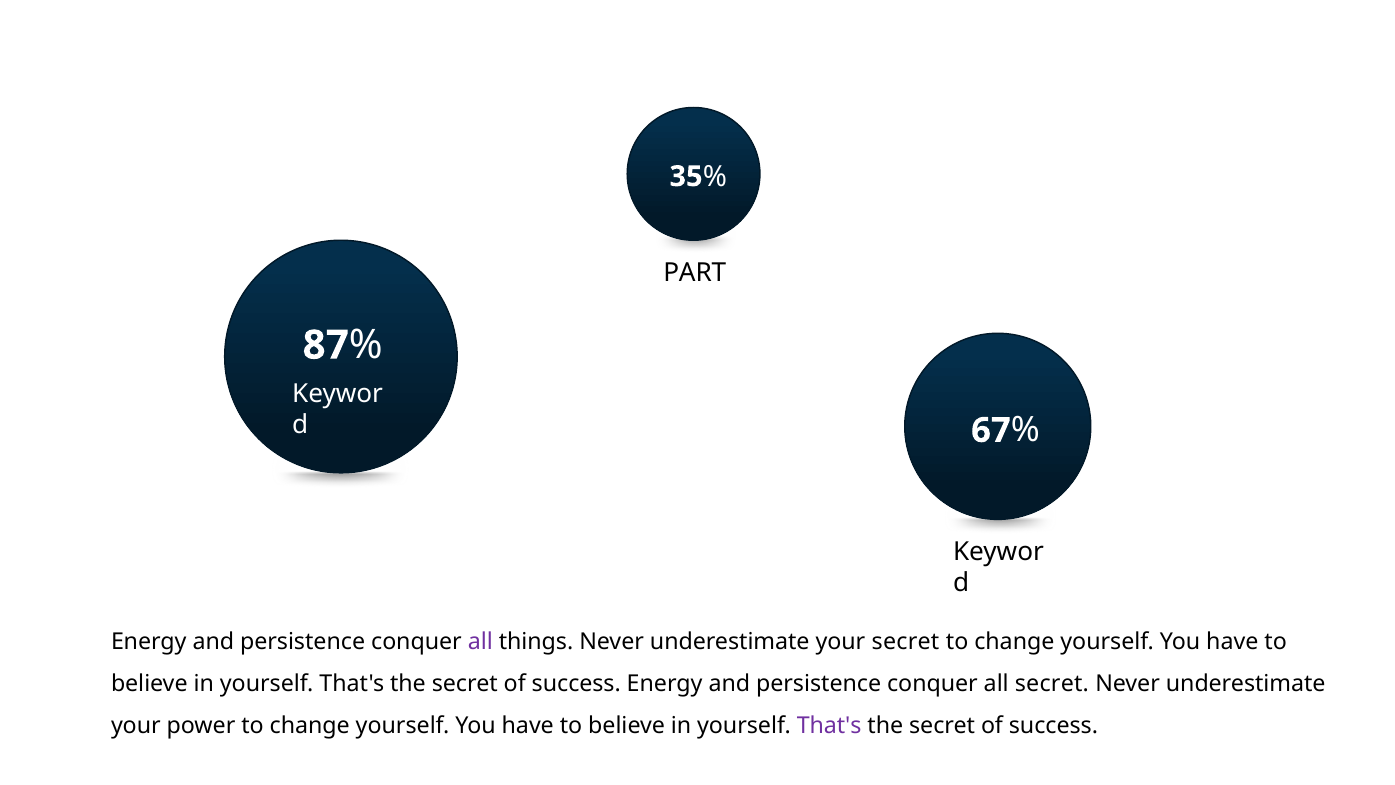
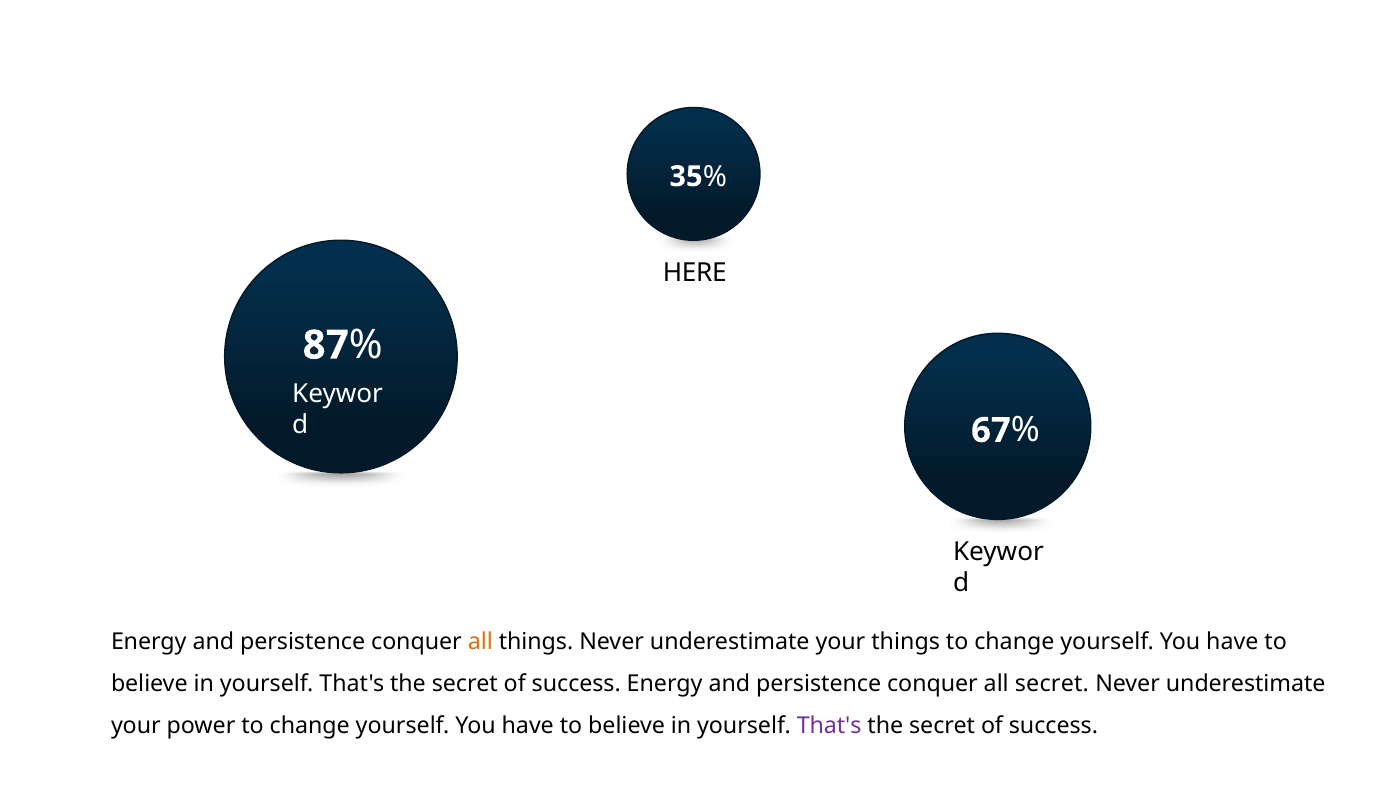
PART: PART -> HERE (695, 273)
all colour: purple -> orange (480, 642)
your secret: secret -> things (906, 642)
